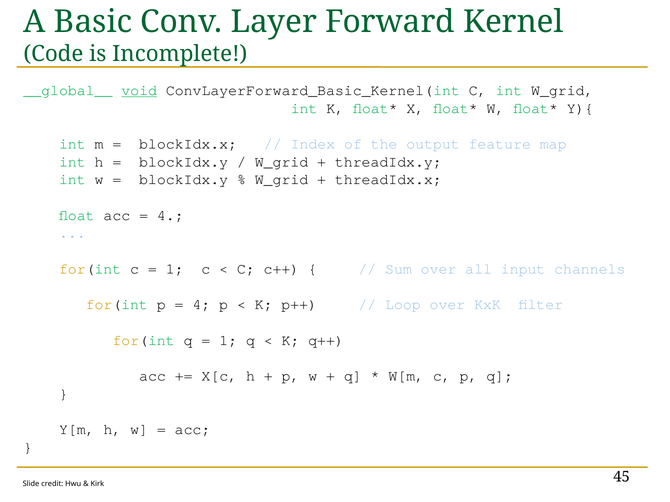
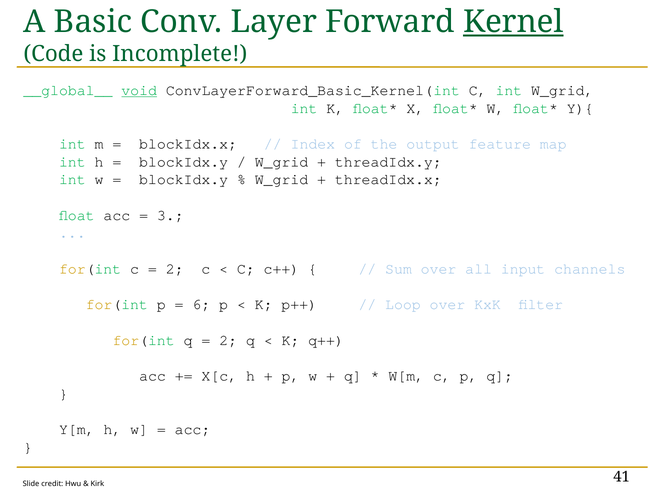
Kernel underline: none -> present (513, 22)
4: 4 -> 3 (170, 215)
1: 1 -> 2 (175, 269)
4: 4 -> 6 (201, 305)
1: 1 -> 2 (228, 340)
45: 45 -> 41 (622, 477)
